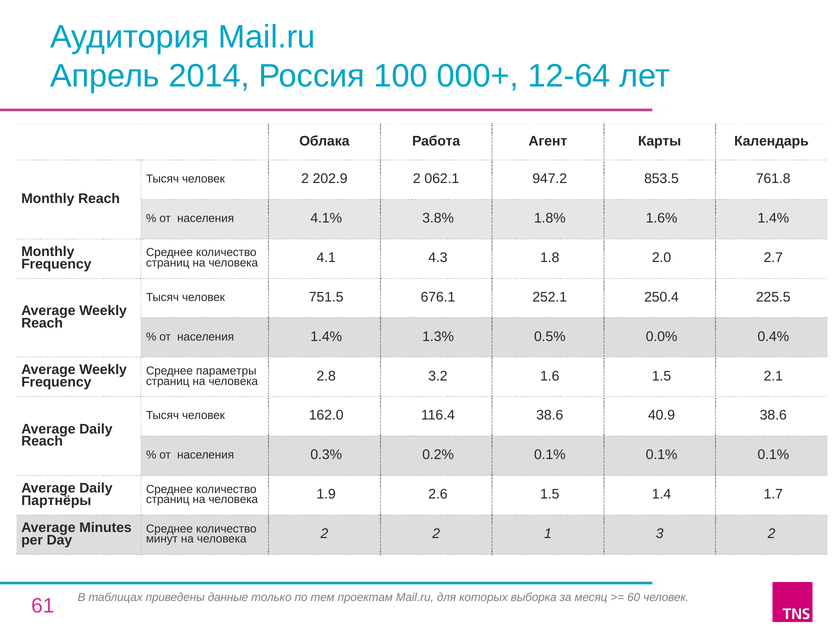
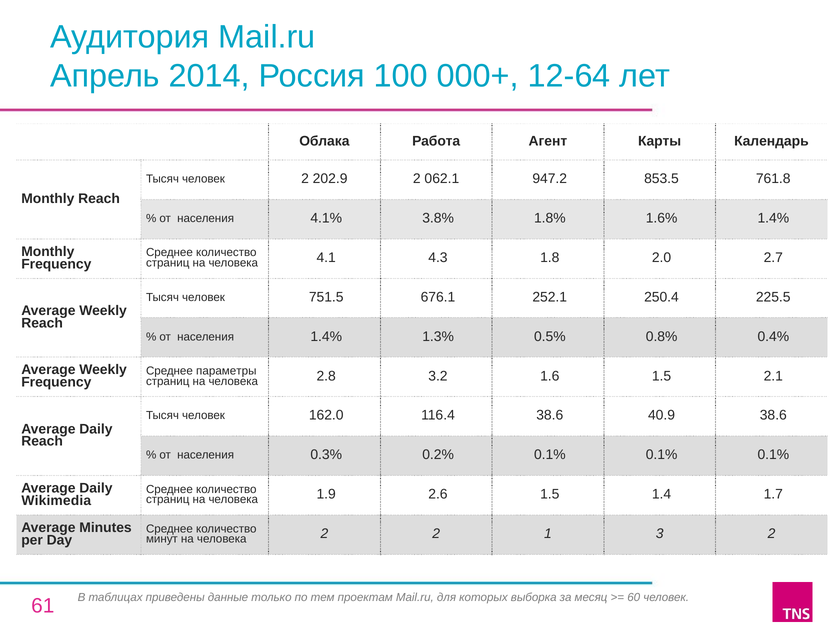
0.0%: 0.0% -> 0.8% (662, 336)
Партнёры: Партнёры -> Wikimedia (56, 500)
